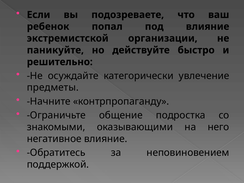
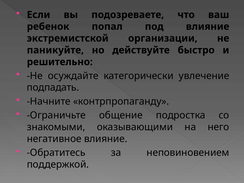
предметы: предметы -> подпадать (53, 88)
